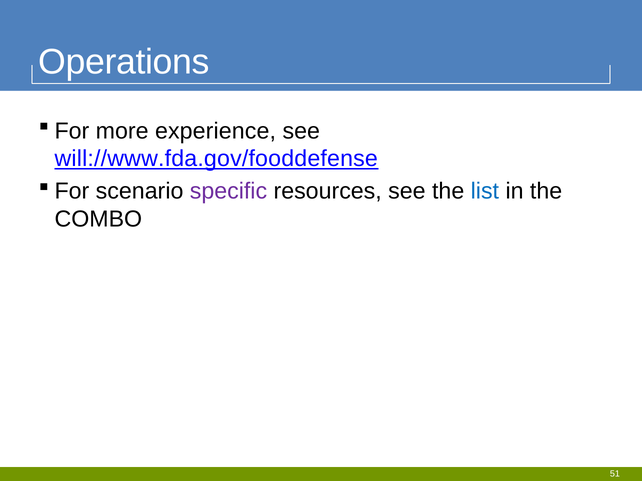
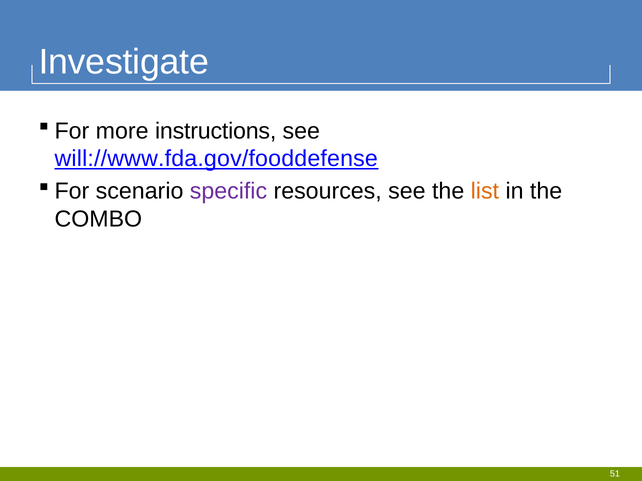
Operations: Operations -> Investigate (124, 62)
experience: experience -> instructions (216, 131)
list colour: blue -> orange (485, 191)
